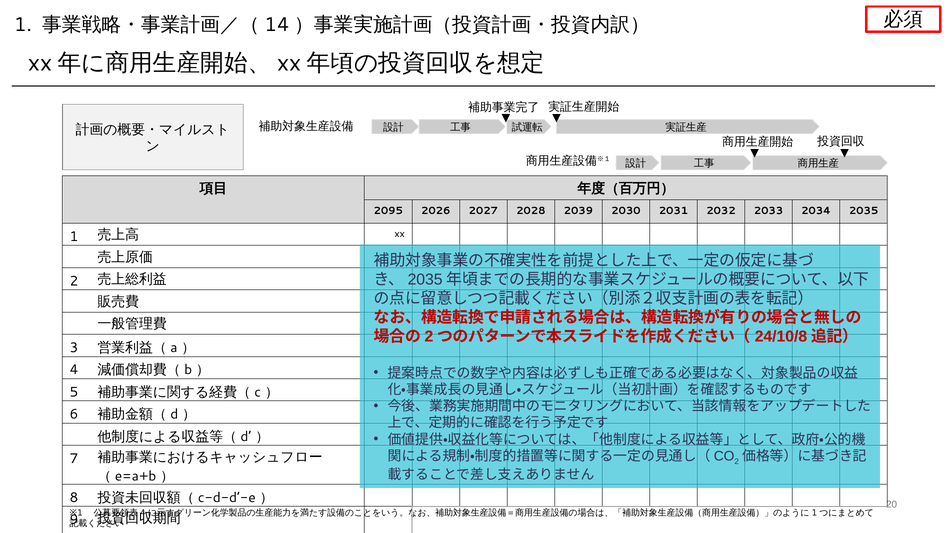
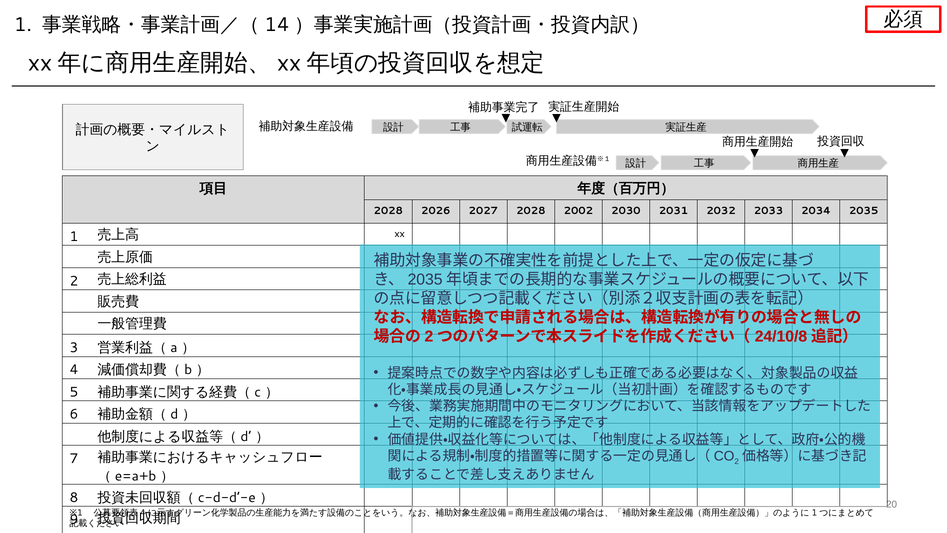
2095: 2095 -> 2028 (388, 211)
2039: 2039 -> 2002 (578, 211)
